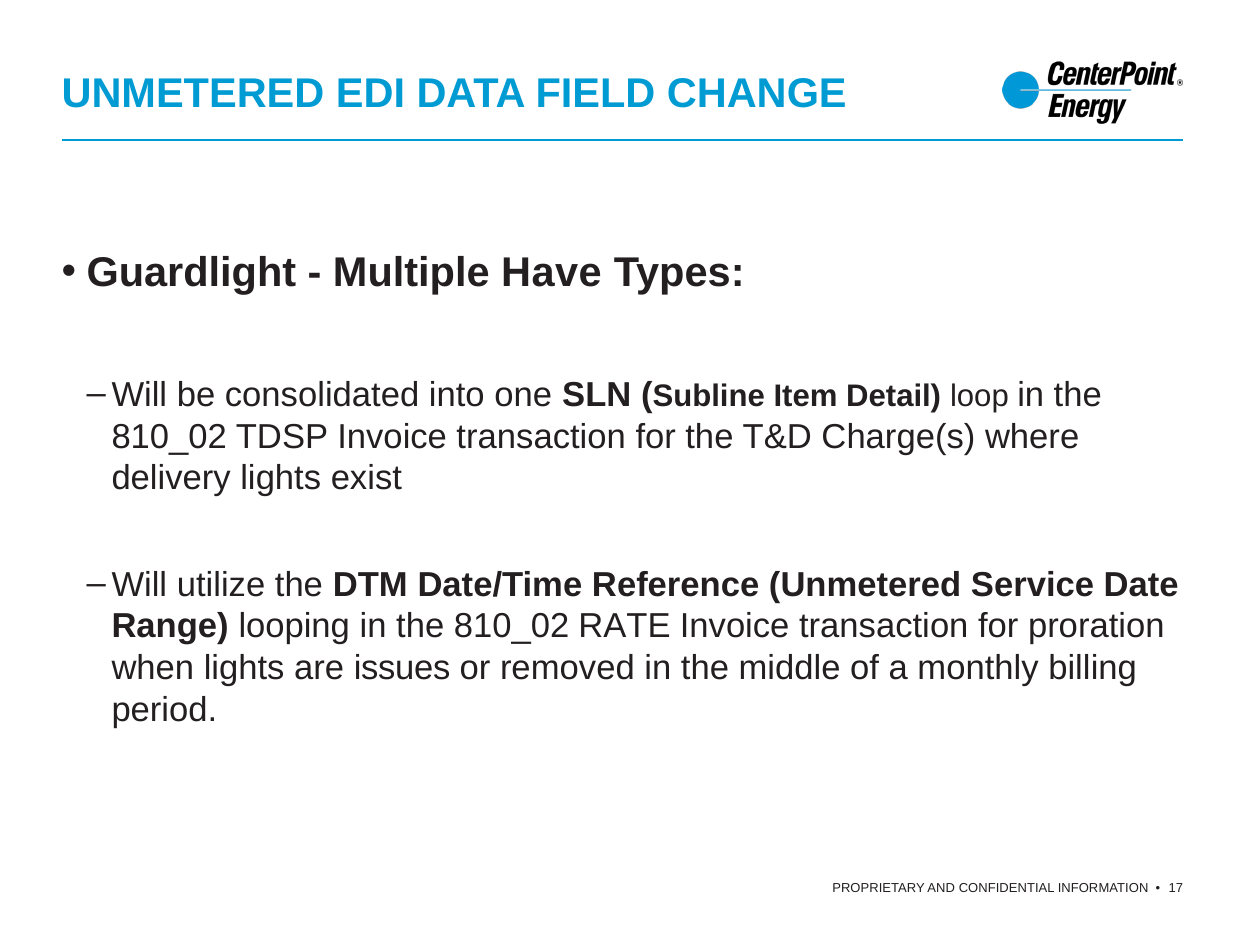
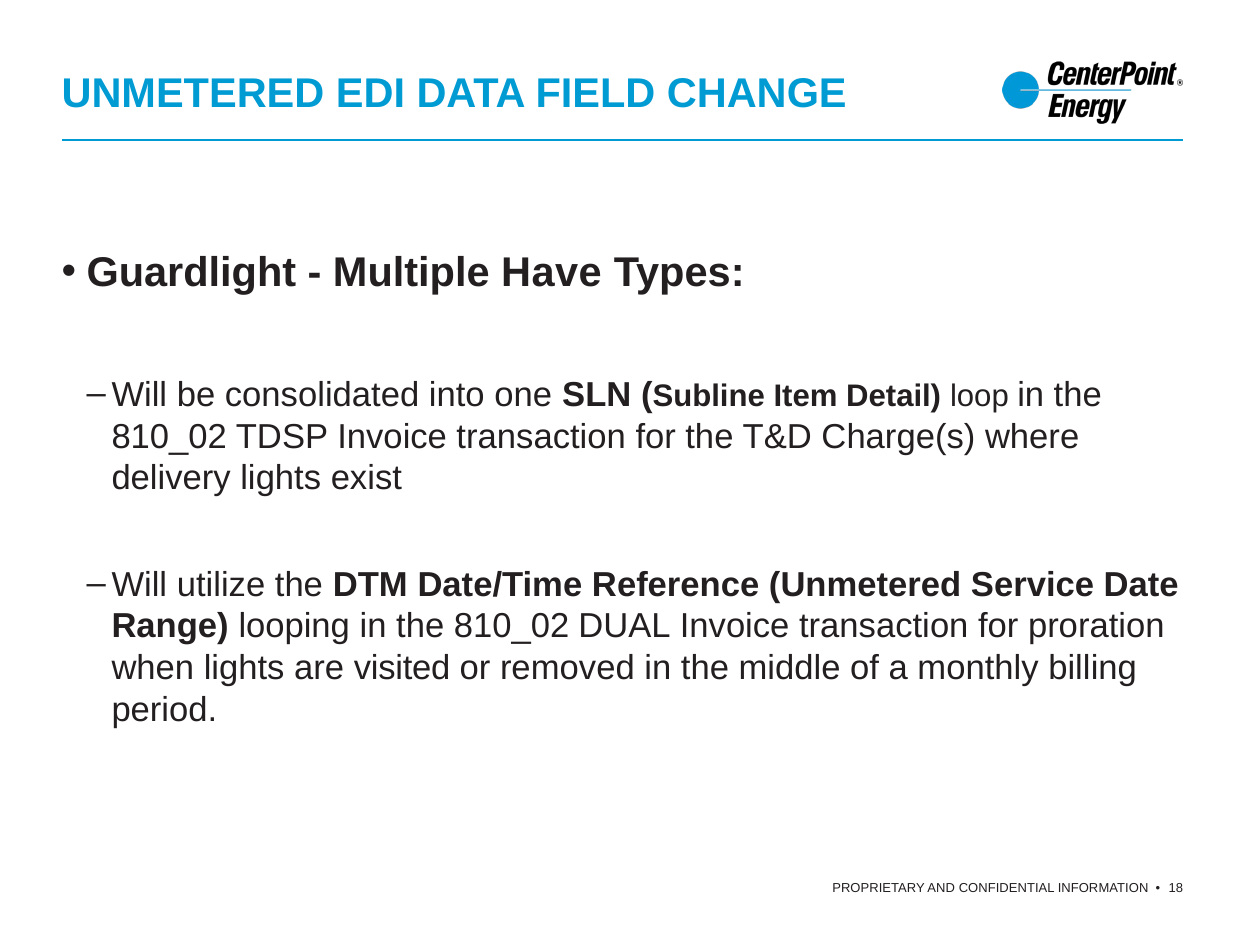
RATE: RATE -> DUAL (625, 626)
issues: issues -> visited (402, 668)
17: 17 -> 18 (1176, 888)
